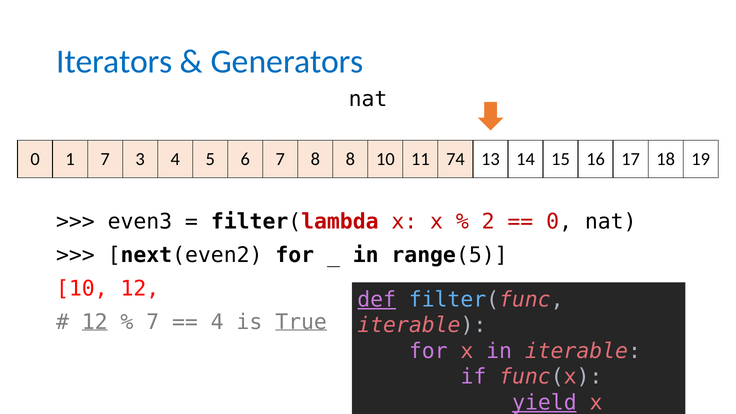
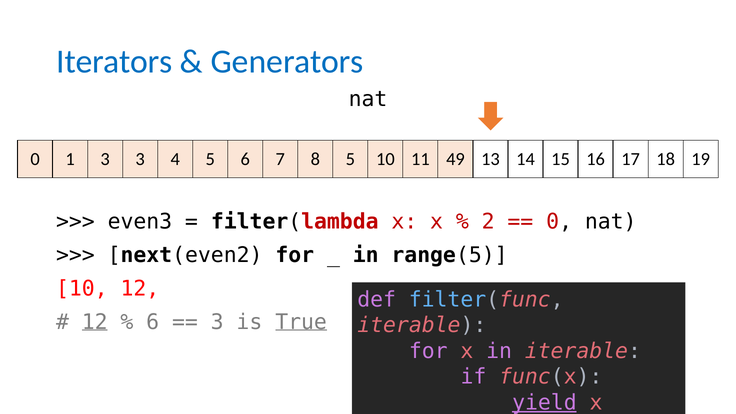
1 7: 7 -> 3 (105, 159)
8 8: 8 -> 5 (350, 159)
74: 74 -> 49 (455, 159)
def underline: present -> none (377, 299)
7: 7 -> 6 (153, 322)
4: 4 -> 3 (217, 322)
